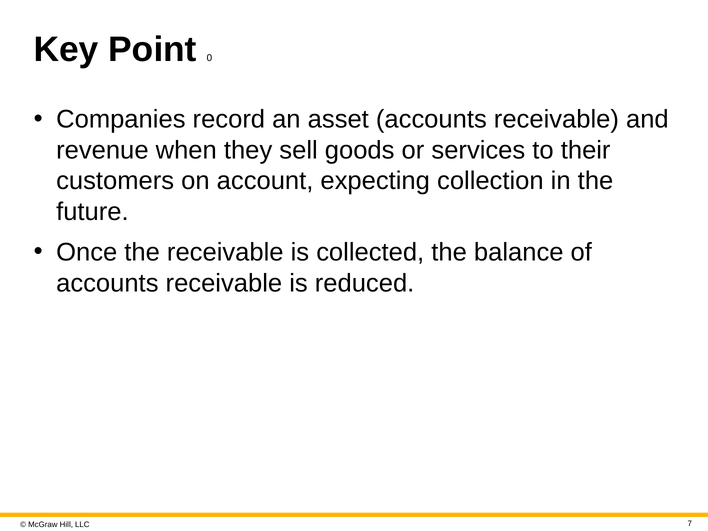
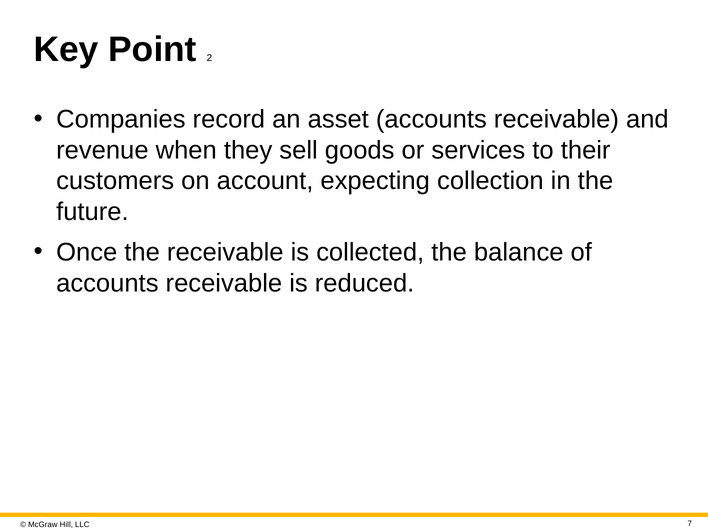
0: 0 -> 2 (209, 58)
